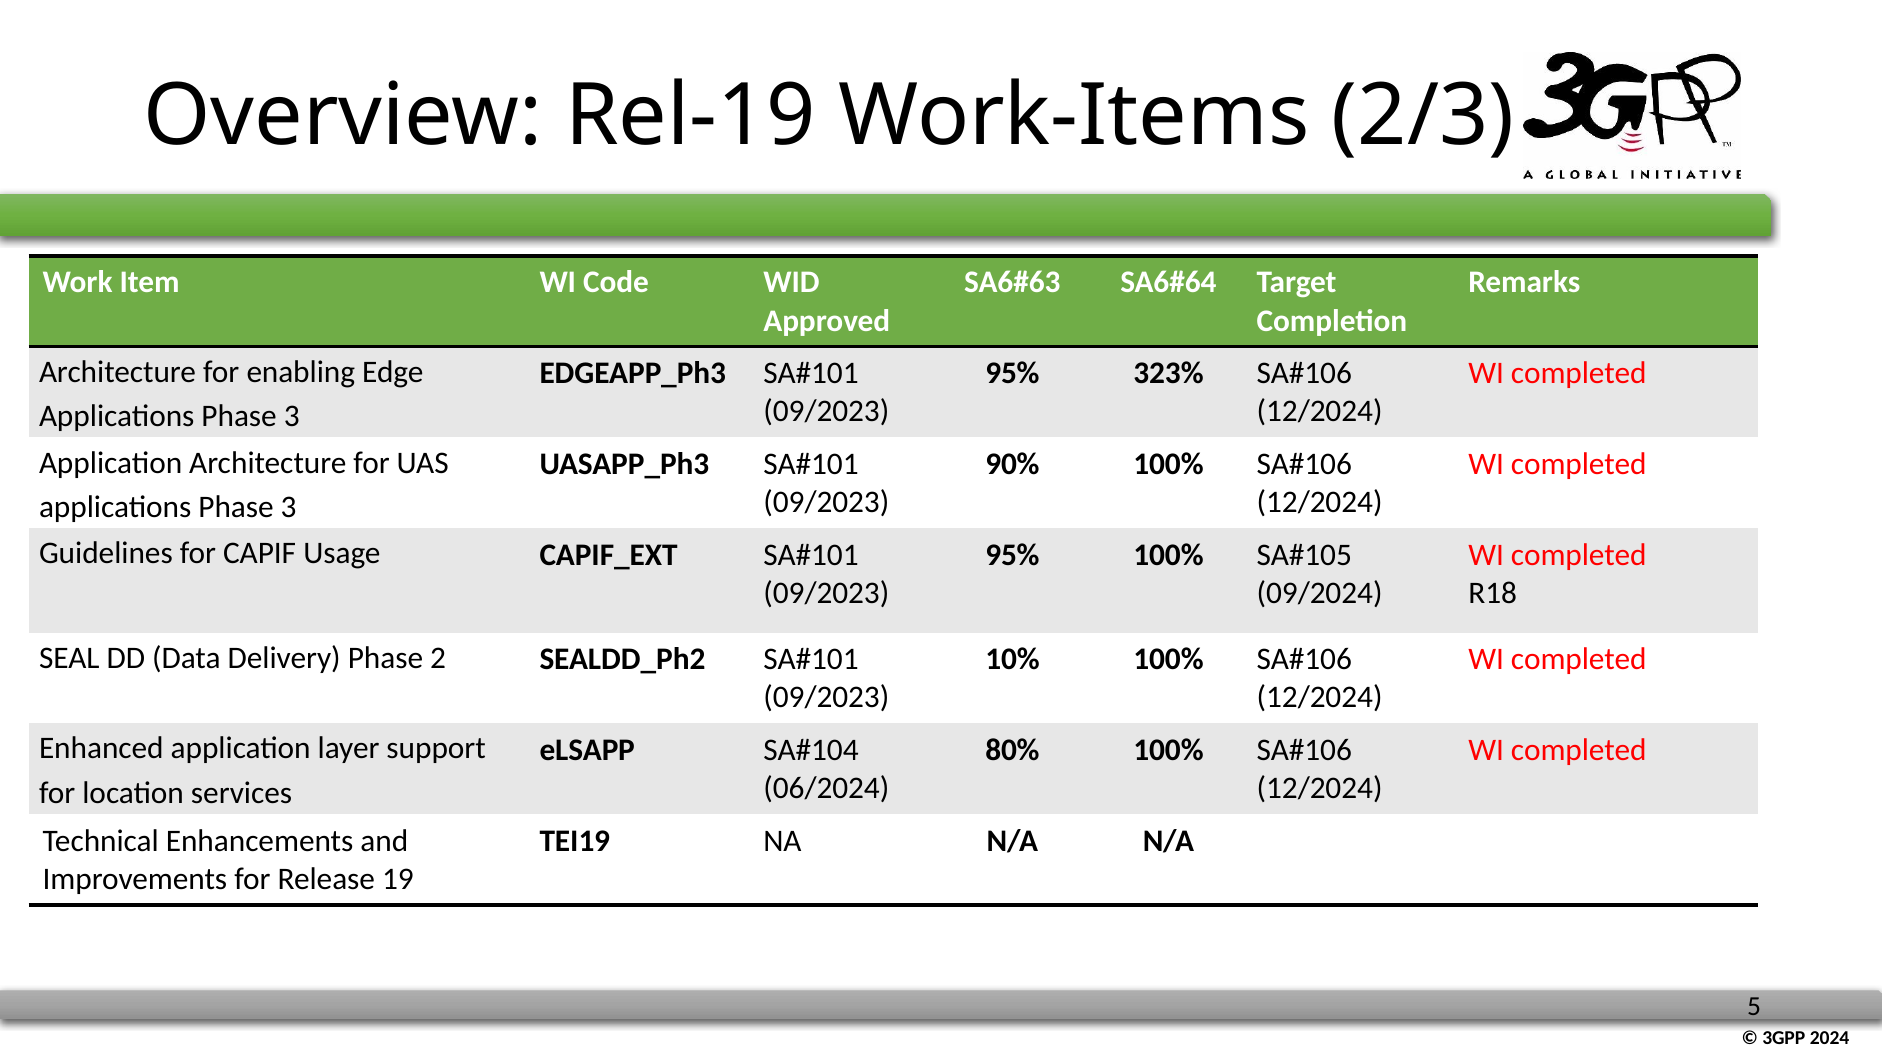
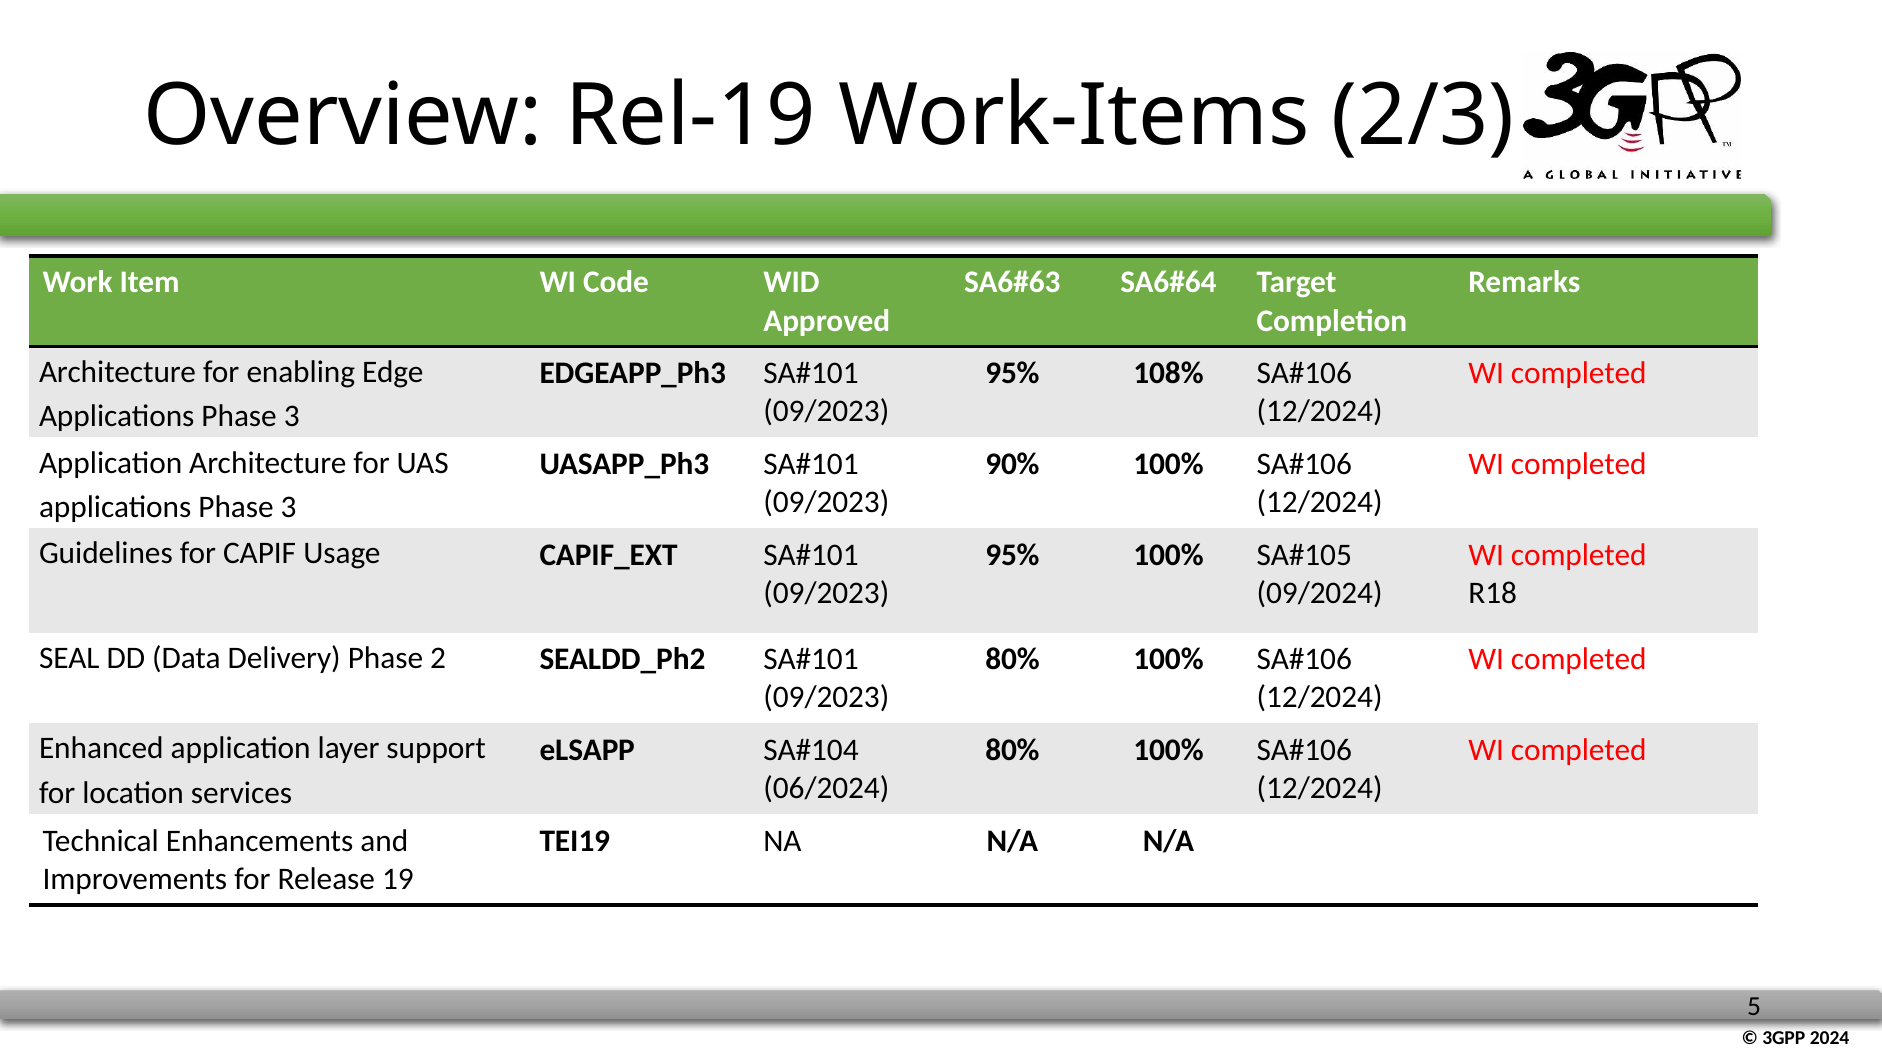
323%: 323% -> 108% (1169, 373)
10%: 10% -> 80% (1012, 659)
